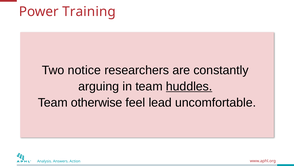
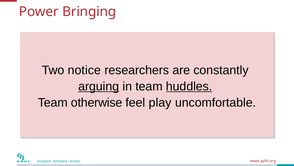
Training: Training -> Bringing (89, 12)
arguing underline: none -> present (99, 86)
lead: lead -> play (160, 102)
